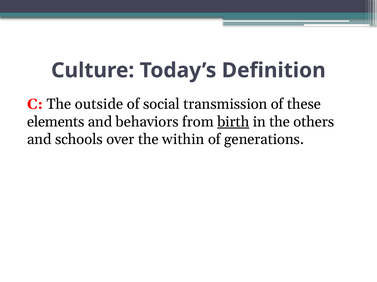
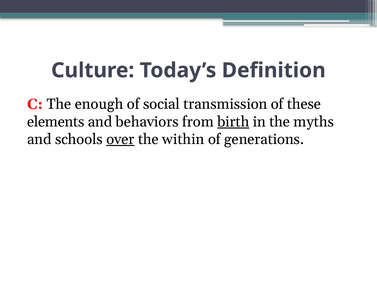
outside: outside -> enough (99, 104)
others: others -> myths (314, 122)
over underline: none -> present (120, 140)
